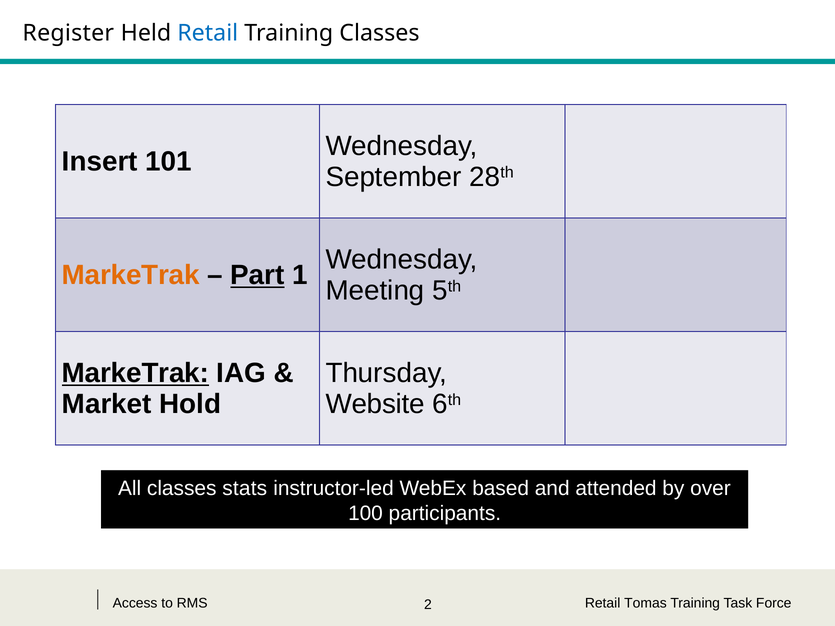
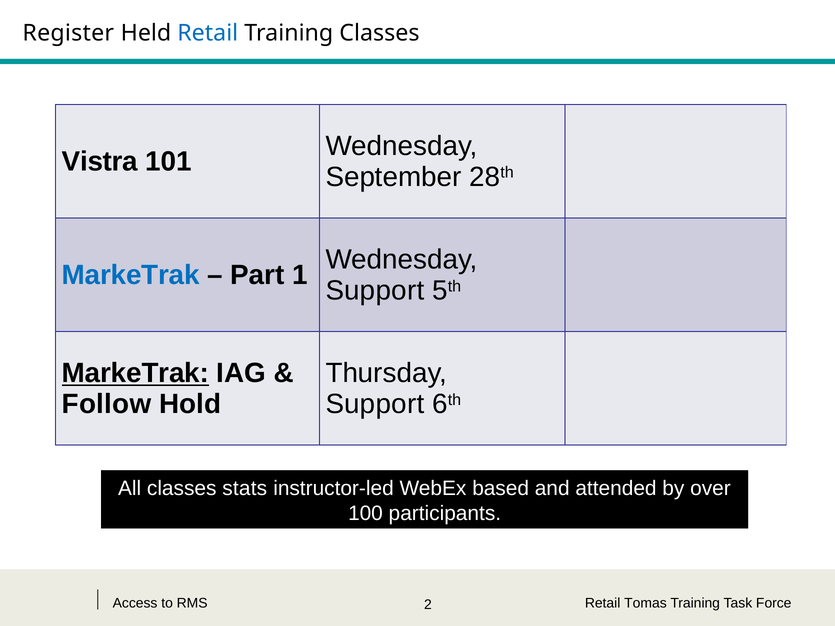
Insert: Insert -> Vistra (100, 162)
MarkeTrak colour: orange -> blue (131, 275)
Part underline: present -> none (257, 275)
Meeting: Meeting -> Support (375, 291)
Market: Market -> Follow (107, 404)
Website: Website -> Support (375, 404)
